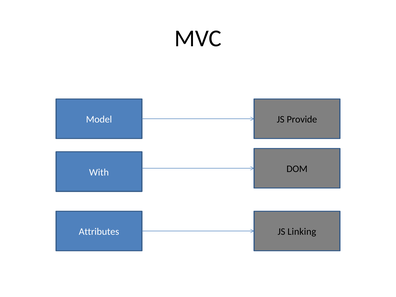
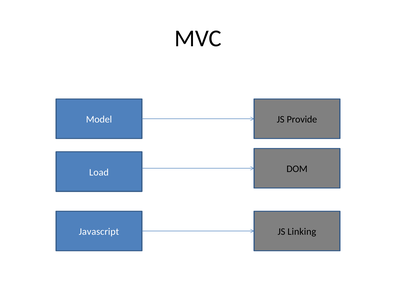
With: With -> Load (99, 172)
Attributes: Attributes -> Javascript (99, 232)
